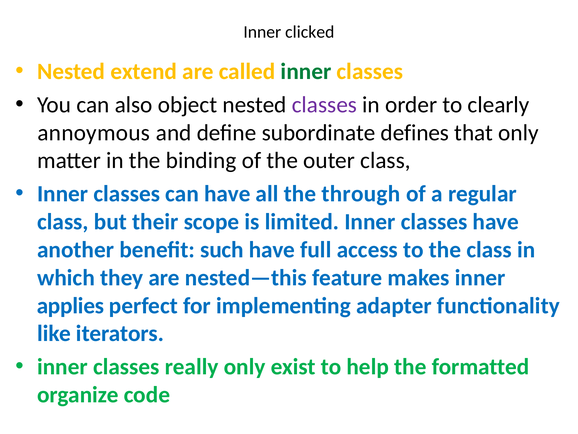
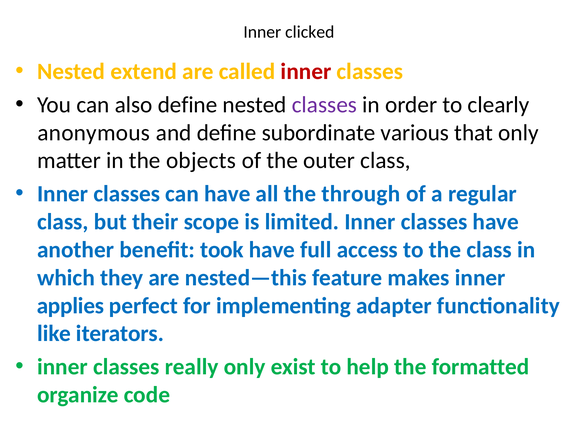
inner colour: green -> red (306, 71)
also object: object -> define (188, 105)
annoymous: annoymous -> anonymous (94, 132)
defines: defines -> various (415, 132)
binding: binding -> objects (201, 160)
such: such -> took (222, 249)
